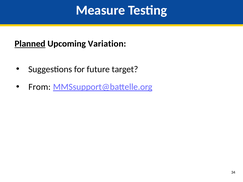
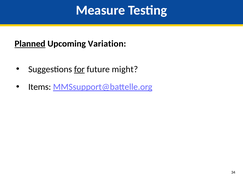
for underline: none -> present (79, 69)
target: target -> might (125, 69)
From: From -> Items (40, 87)
